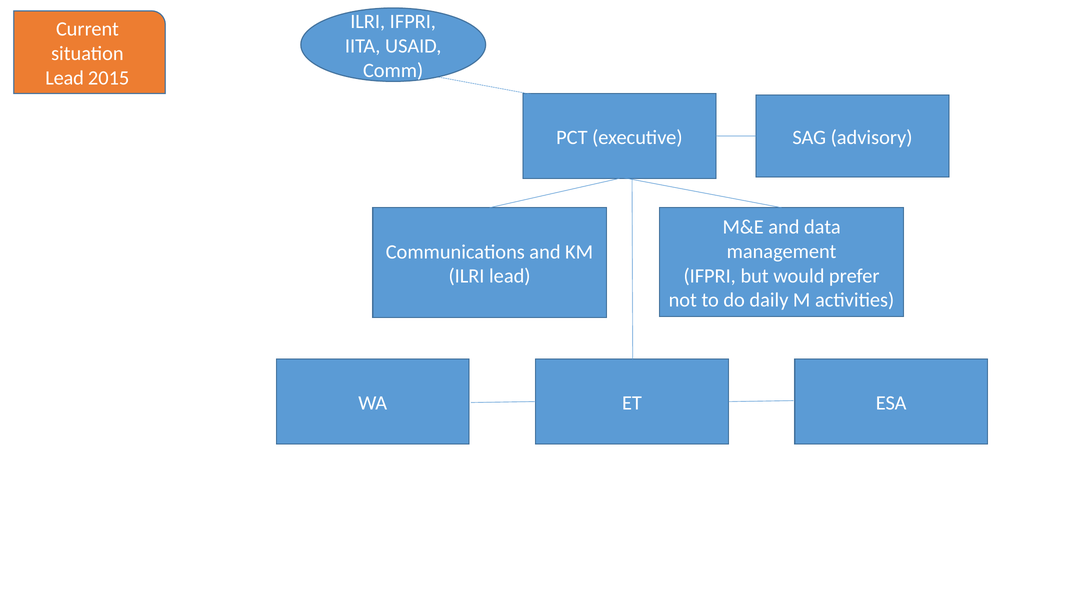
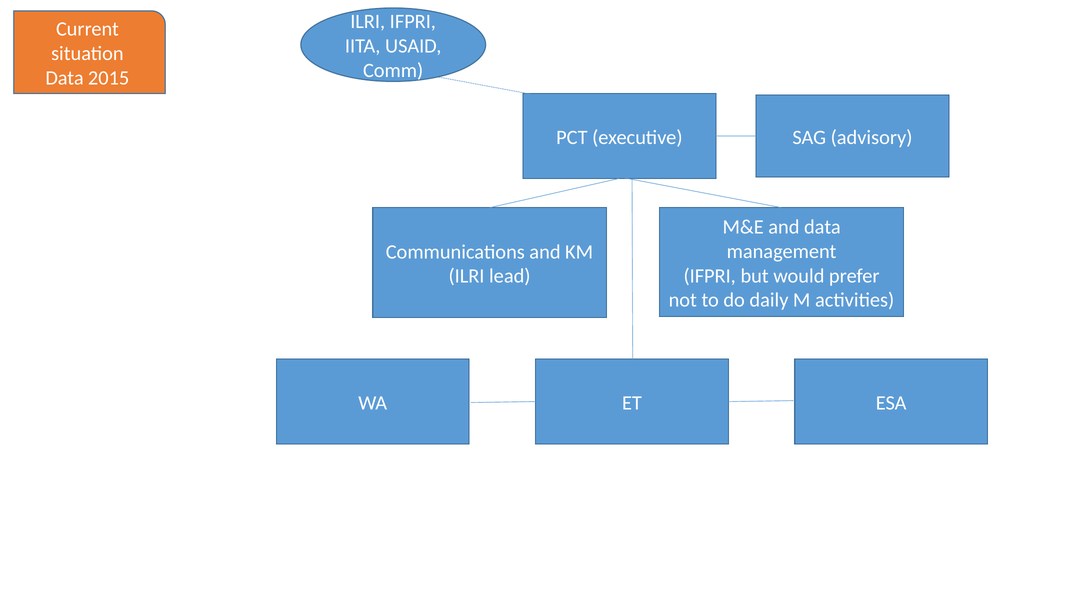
Lead: Lead -> Data (65, 78)
